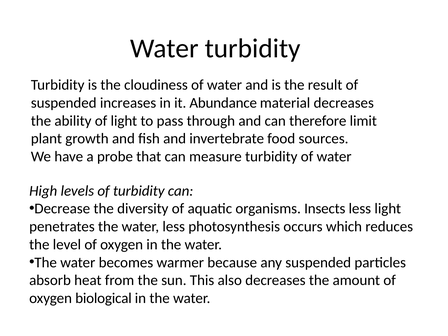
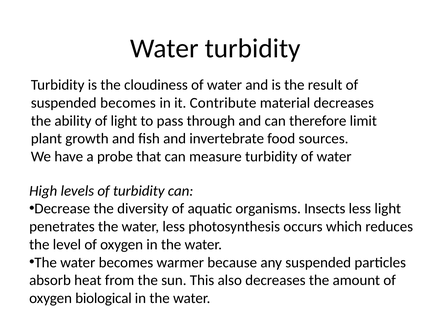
suspended increases: increases -> becomes (128, 103)
Abundance: Abundance -> Contribute (223, 103)
